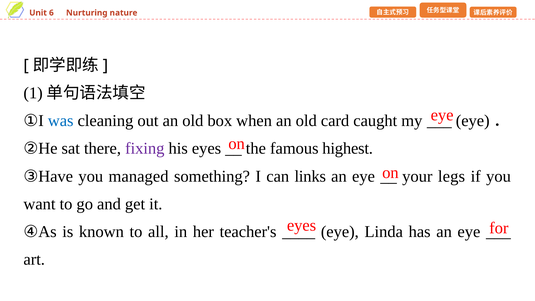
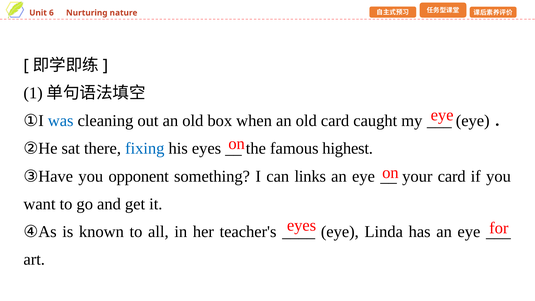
fixing colour: purple -> blue (145, 148)
managed: managed -> opponent (139, 176)
your legs: legs -> card (452, 176)
